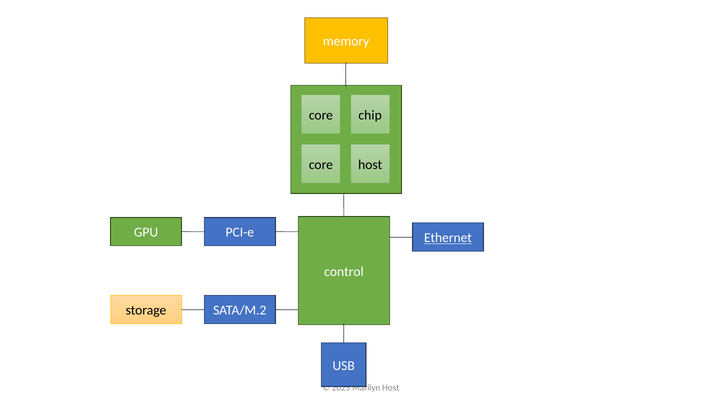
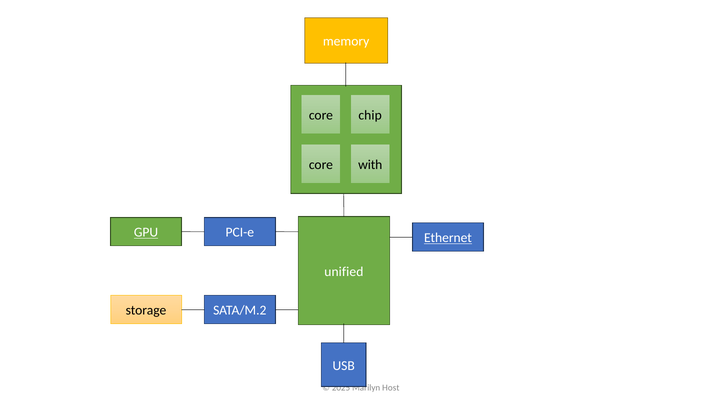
core host: host -> with (370, 165)
GPU underline: none -> present (146, 233)
control: control -> unified (344, 272)
